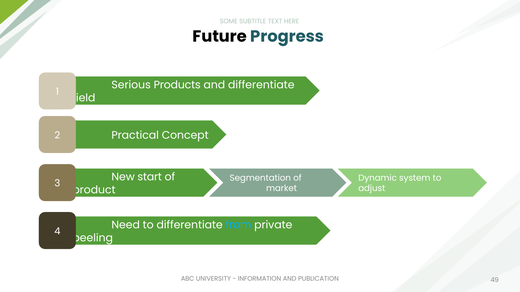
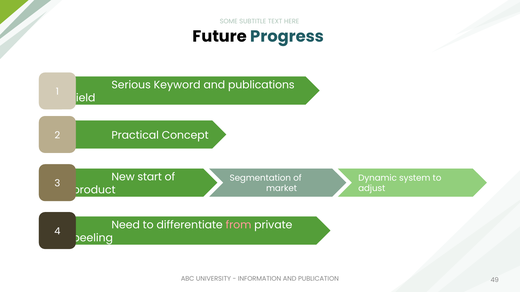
Products: Products -> Keyword (177, 85)
and differentiate: differentiate -> publications (261, 85)
from colour: light blue -> pink (238, 225)
